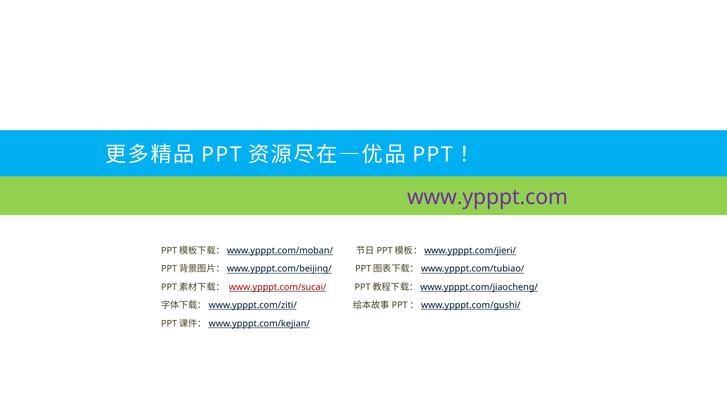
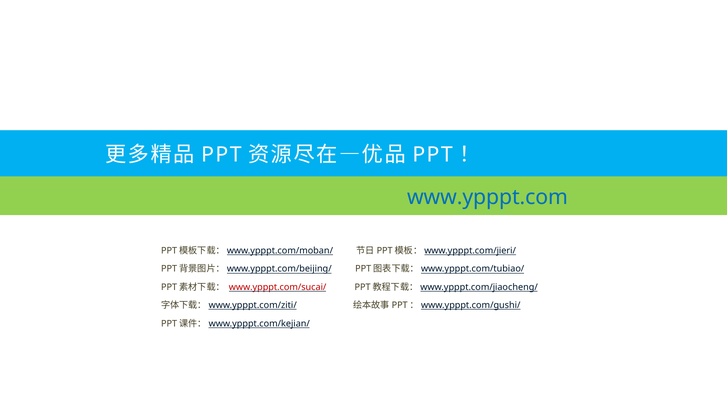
www.ypppt.com colour: purple -> blue (487, 197)
